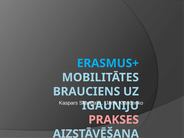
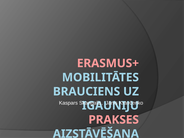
ERASMUS+ colour: light blue -> pink (108, 63)
